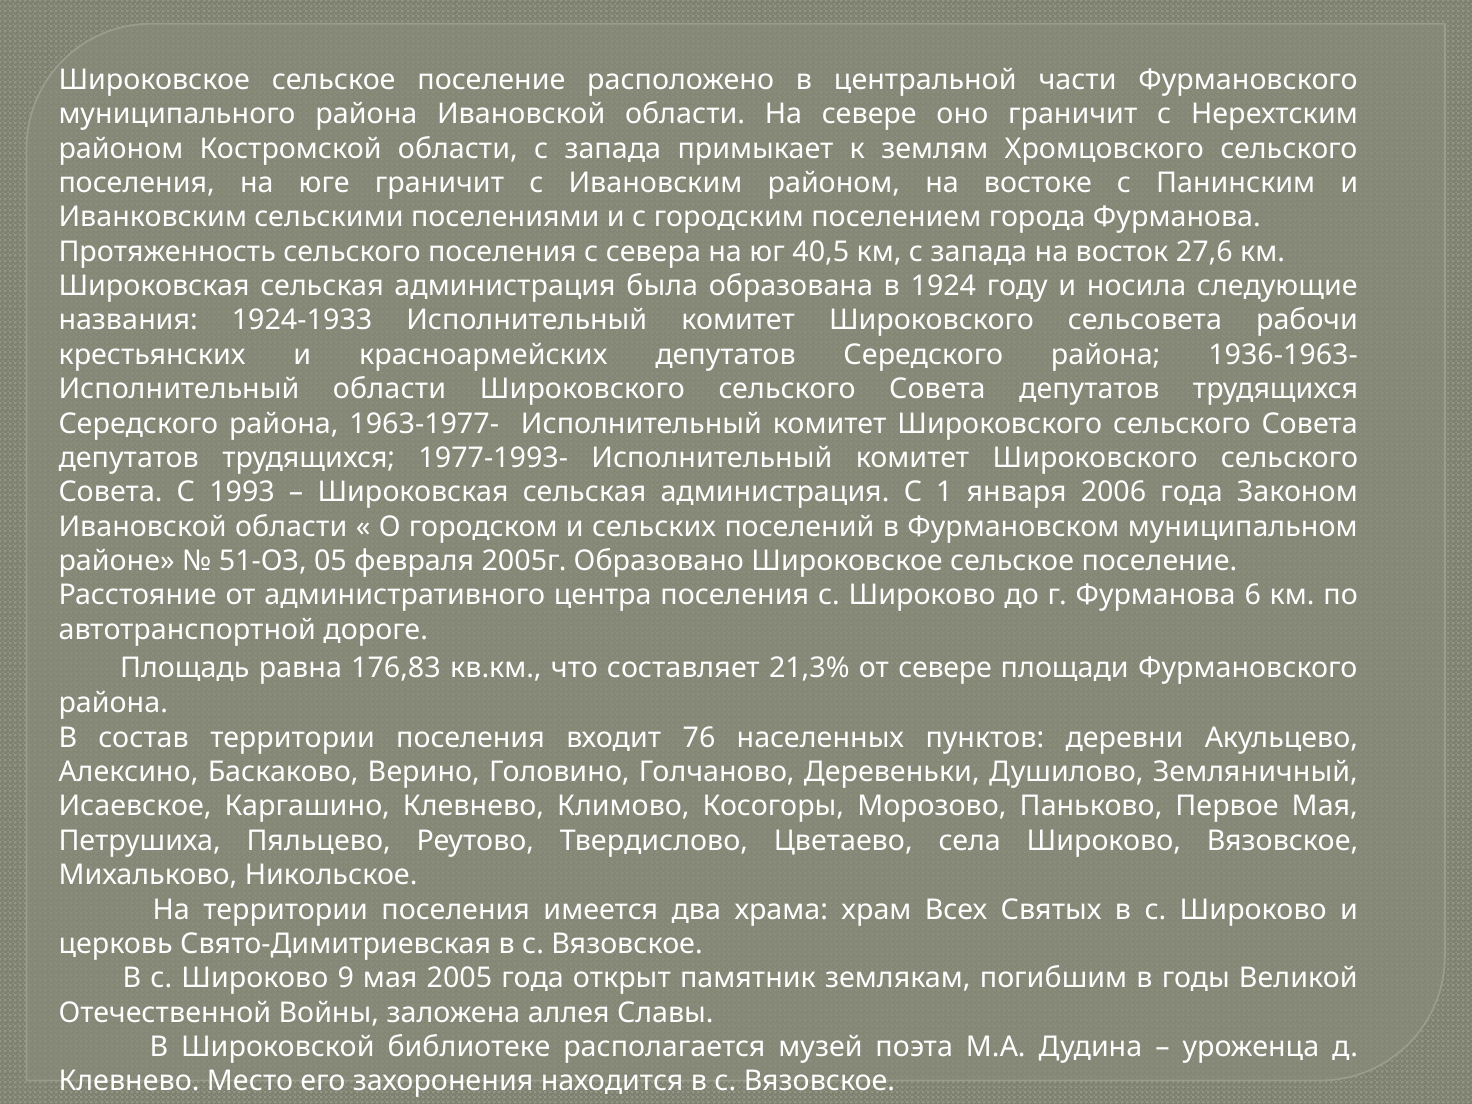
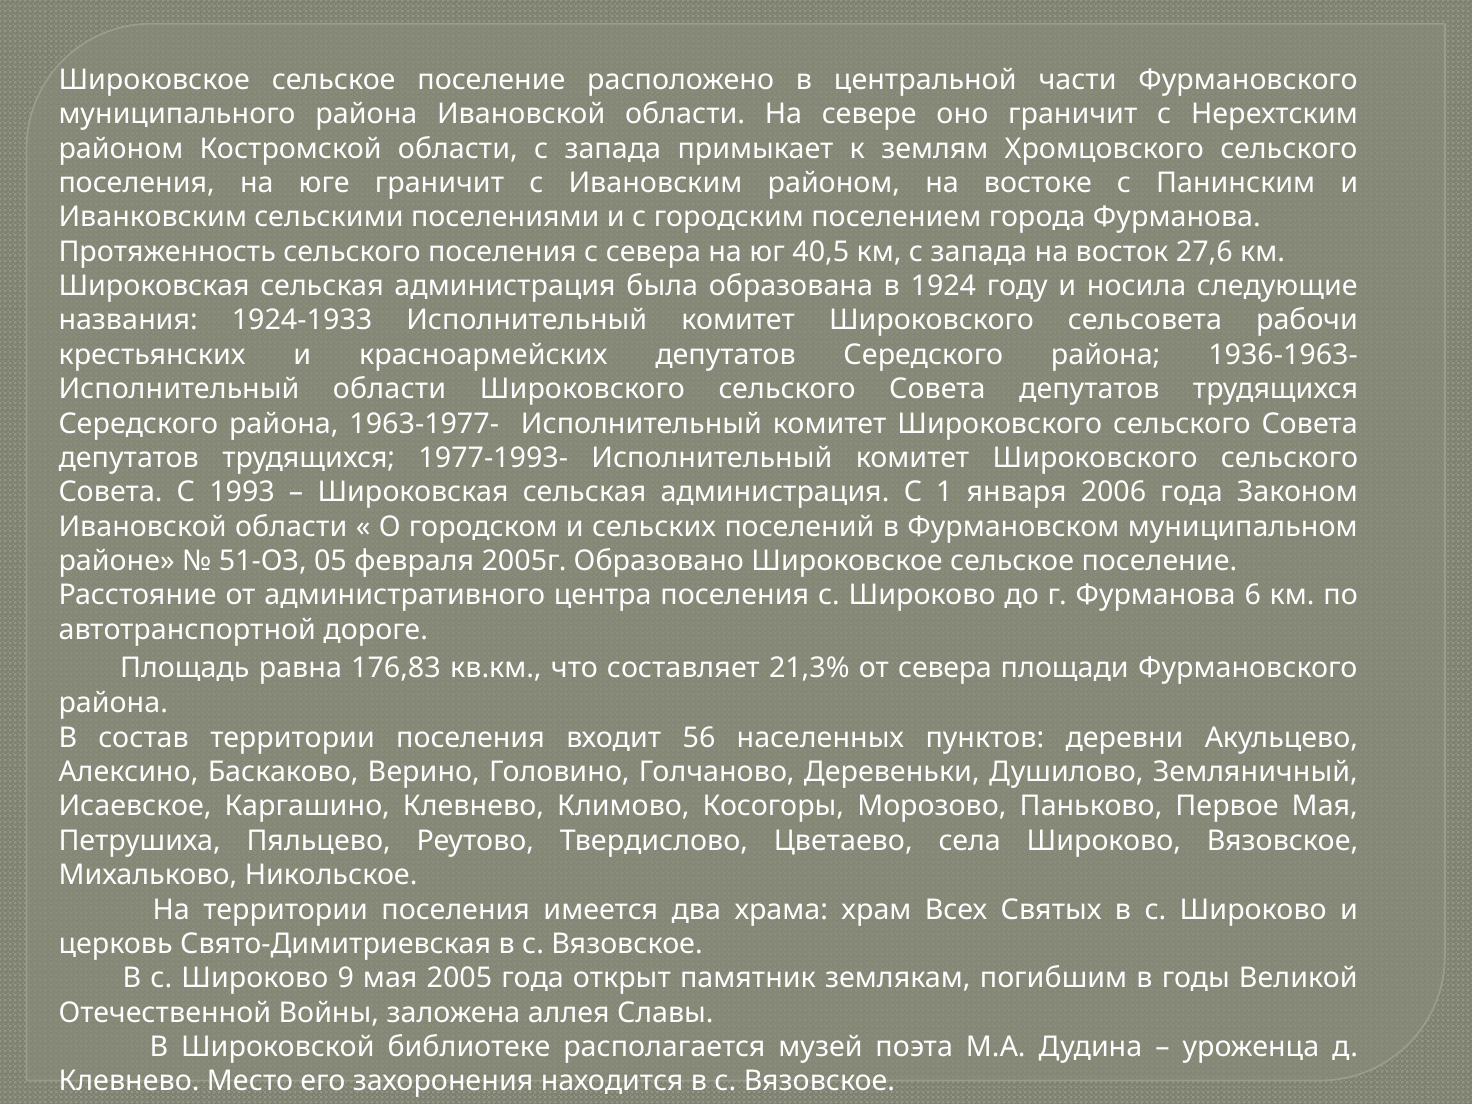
от севере: севере -> севера (945, 668)
76: 76 -> 56 (699, 738)
